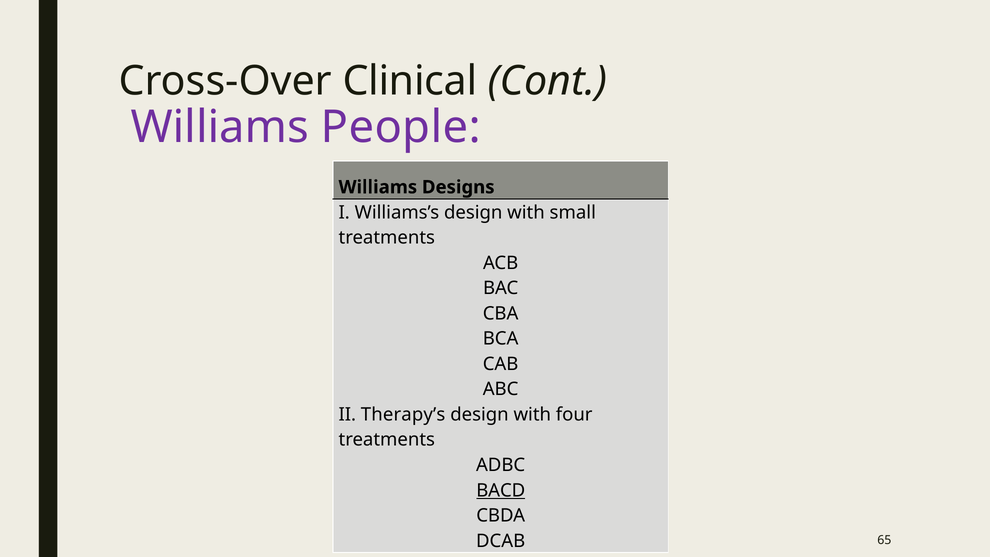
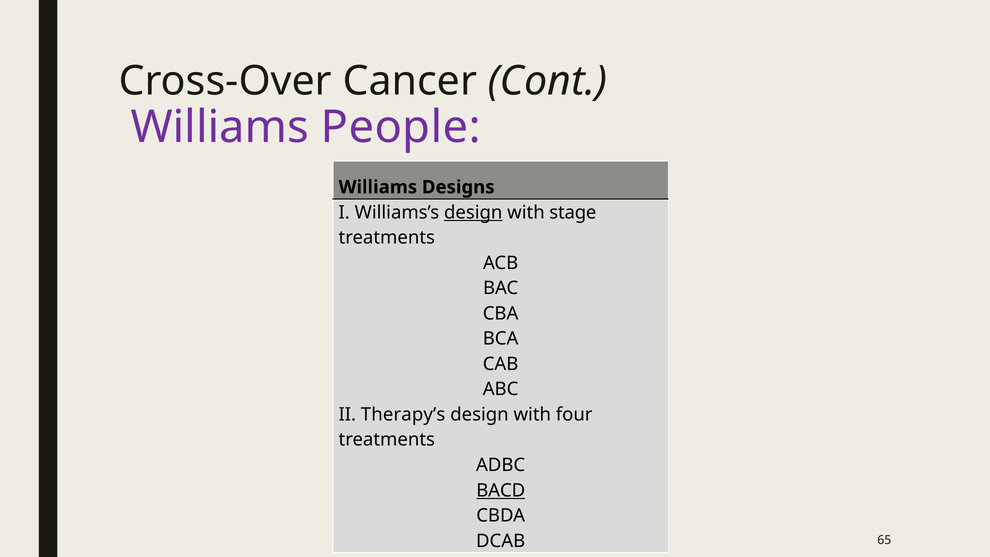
Clinical: Clinical -> Cancer (410, 81)
design underline: none -> present (473, 212)
small: small -> stage (573, 212)
